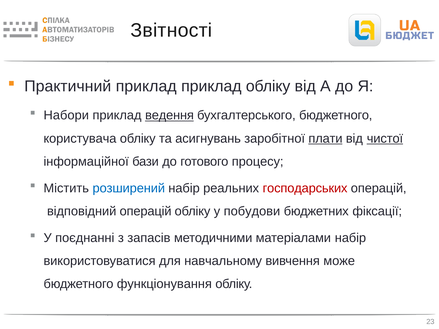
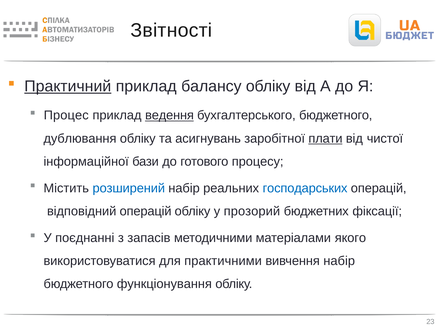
Практичний underline: none -> present (68, 86)
приклад приклад: приклад -> балансу (211, 86)
Набори: Набори -> Процес (66, 116)
користувача: користувача -> дублювання (80, 139)
чистої underline: present -> none (385, 139)
господарських colour: red -> blue (305, 188)
побудови: побудови -> прозорий (252, 211)
матеріалами набір: набір -> якого (350, 238)
навчальному: навчальному -> практичними (223, 261)
вивчення може: може -> набір (339, 261)
